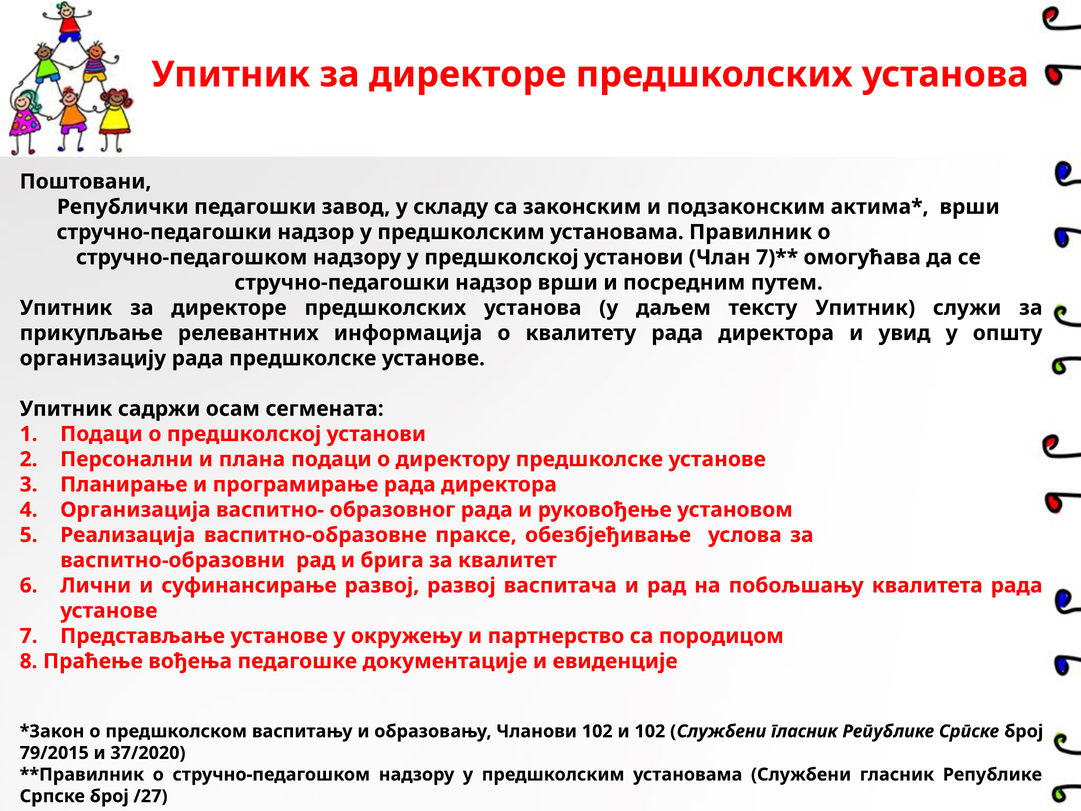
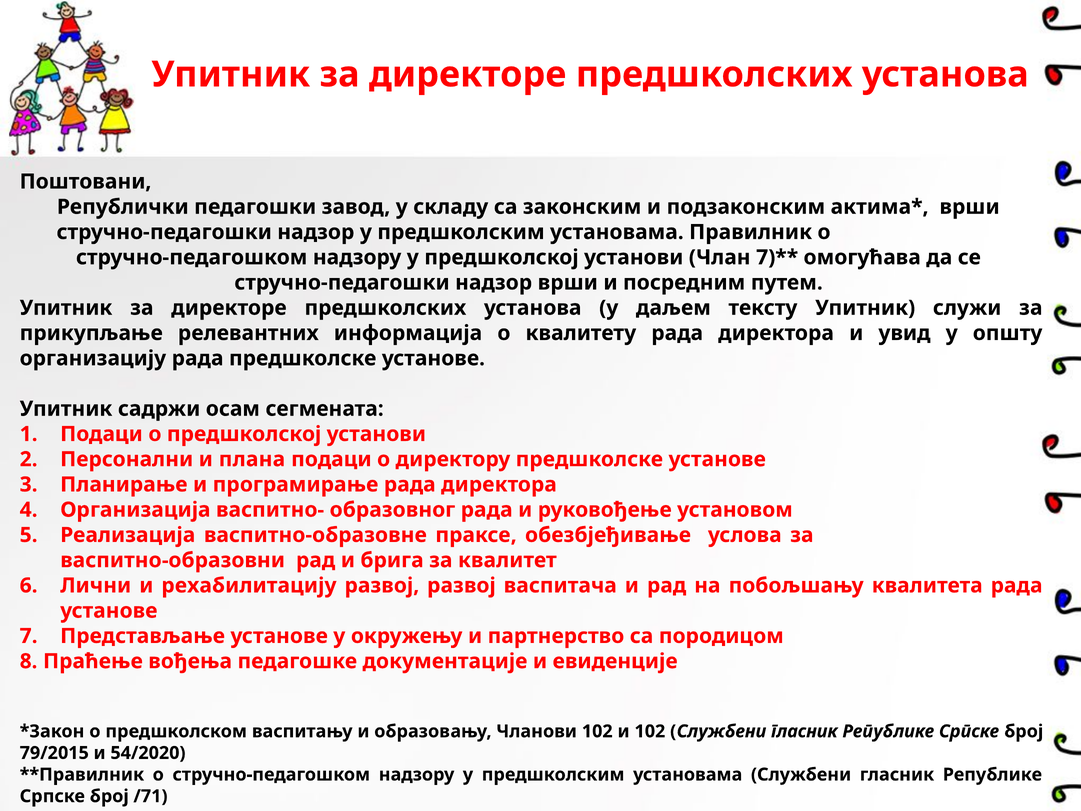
суфинансирање: суфинансирање -> рехабилитацију (249, 585)
37/2020: 37/2020 -> 54/2020 (148, 753)
/27: /27 -> /71 (150, 796)
